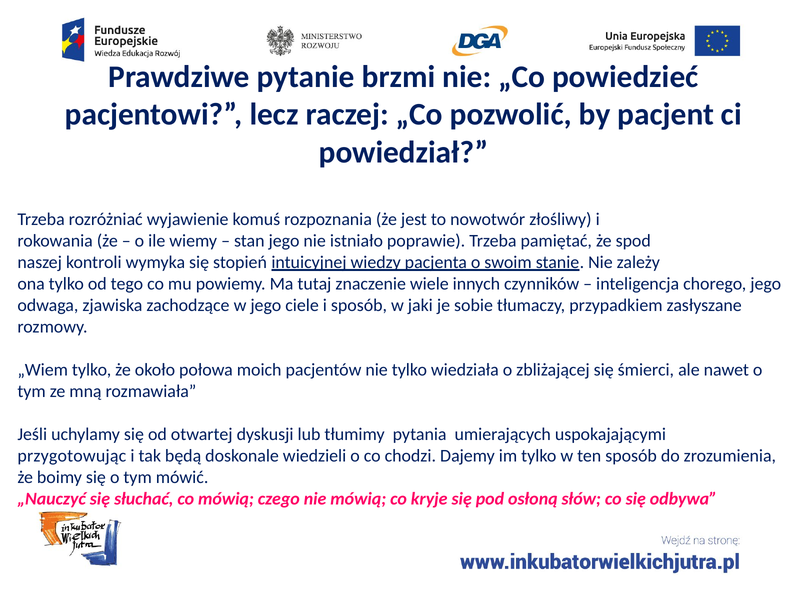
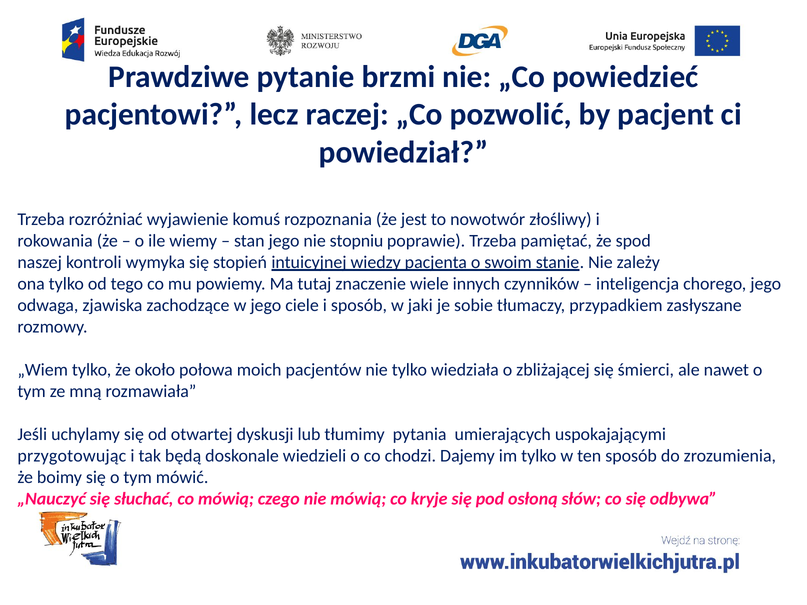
istniało: istniało -> stopniu (357, 241)
